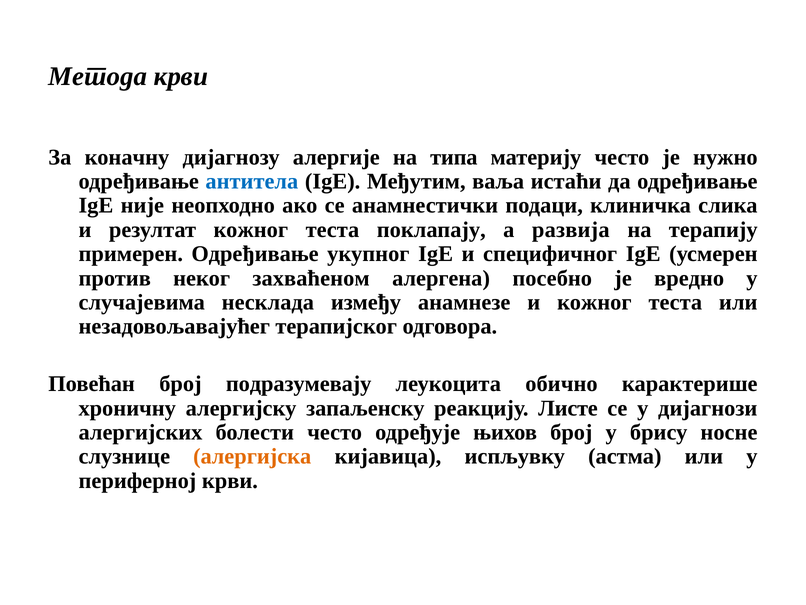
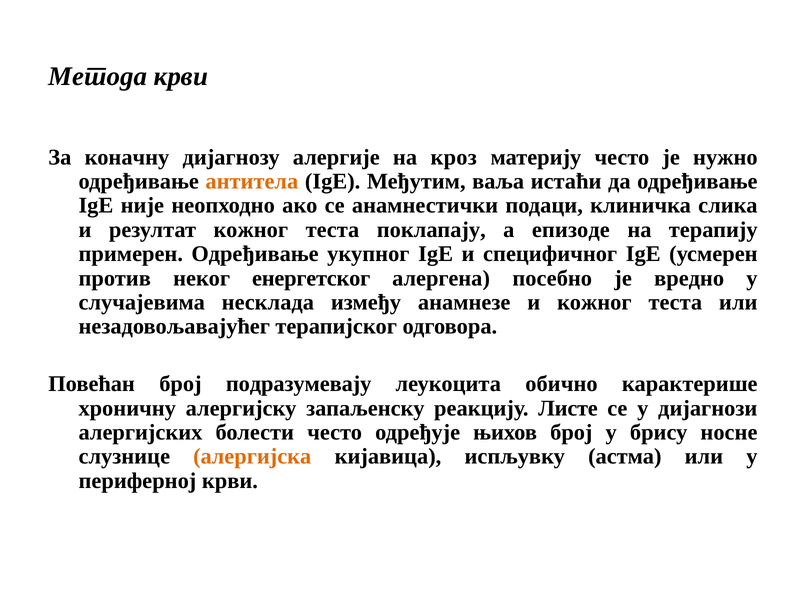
типа: типа -> кроз (454, 157)
антитела colour: blue -> orange (252, 181)
развија: развија -> епизоде (571, 230)
захваћеном: захваћеном -> енергетског (311, 278)
